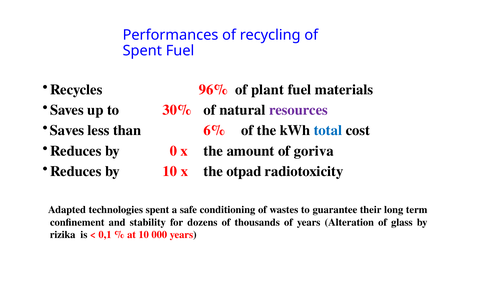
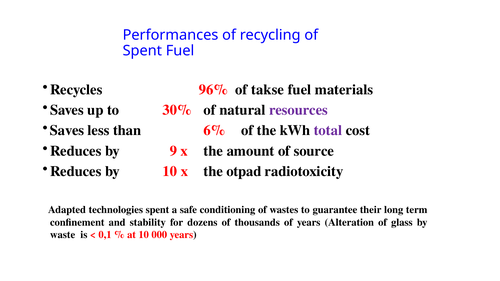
plant: plant -> takse (268, 90)
total colour: blue -> purple (328, 131)
0: 0 -> 9 (173, 151)
goriva: goriva -> source (314, 151)
rizika: rizika -> waste (63, 235)
